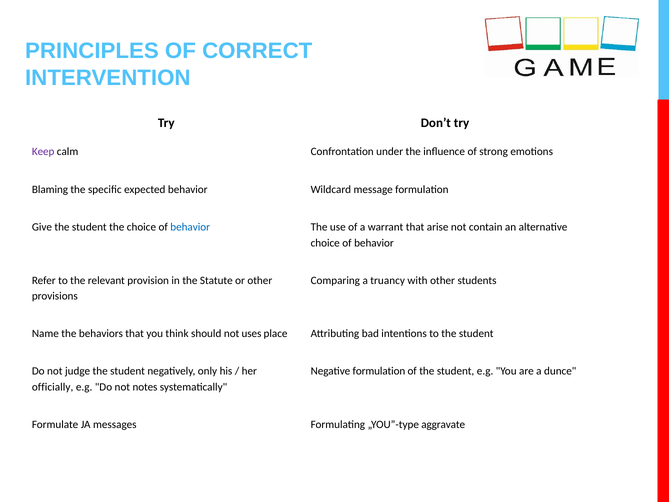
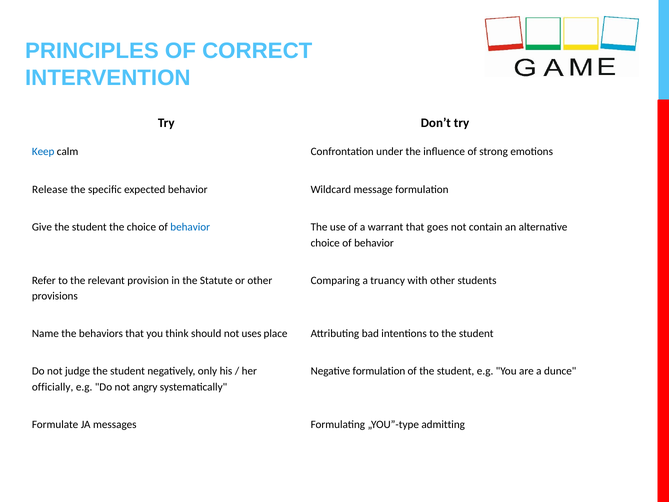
Keep colour: purple -> blue (43, 152)
Blaming: Blaming -> Release (50, 189)
arise: arise -> goes (438, 227)
notes: notes -> angry (145, 387)
aggravate: aggravate -> admitting (443, 424)
